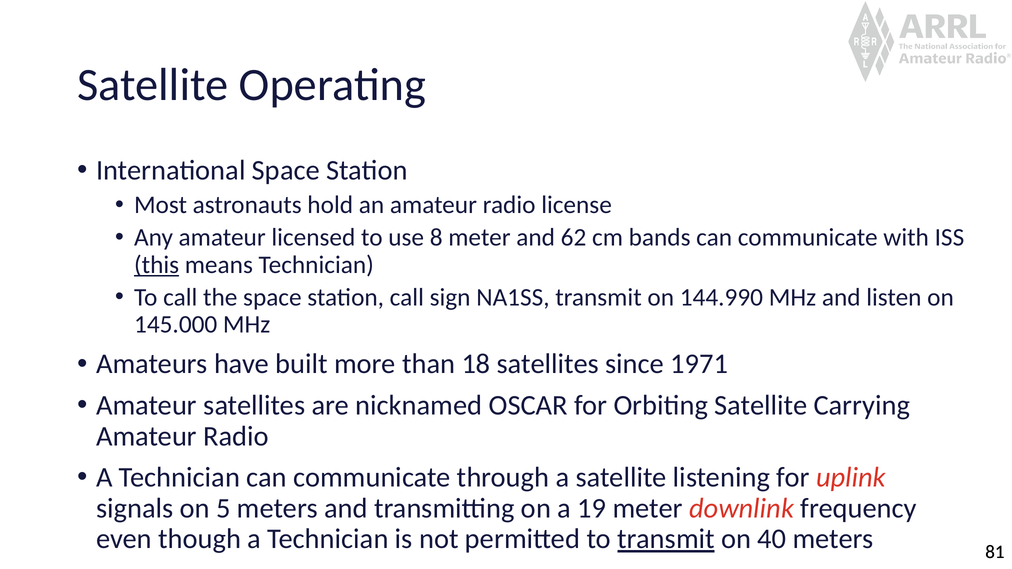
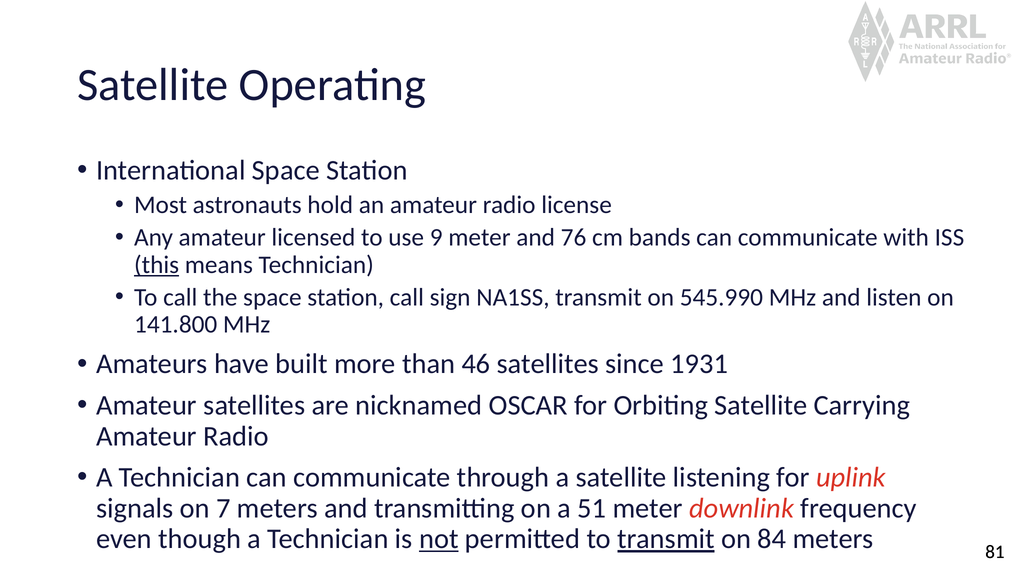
8: 8 -> 9 (436, 237)
62: 62 -> 76 (573, 237)
144.990: 144.990 -> 545.990 (721, 297)
145.000: 145.000 -> 141.800 (176, 325)
18: 18 -> 46 (476, 364)
1971: 1971 -> 1931 (699, 364)
5: 5 -> 7 (223, 508)
19: 19 -> 51 (592, 508)
not underline: none -> present (439, 539)
40: 40 -> 84 (772, 539)
